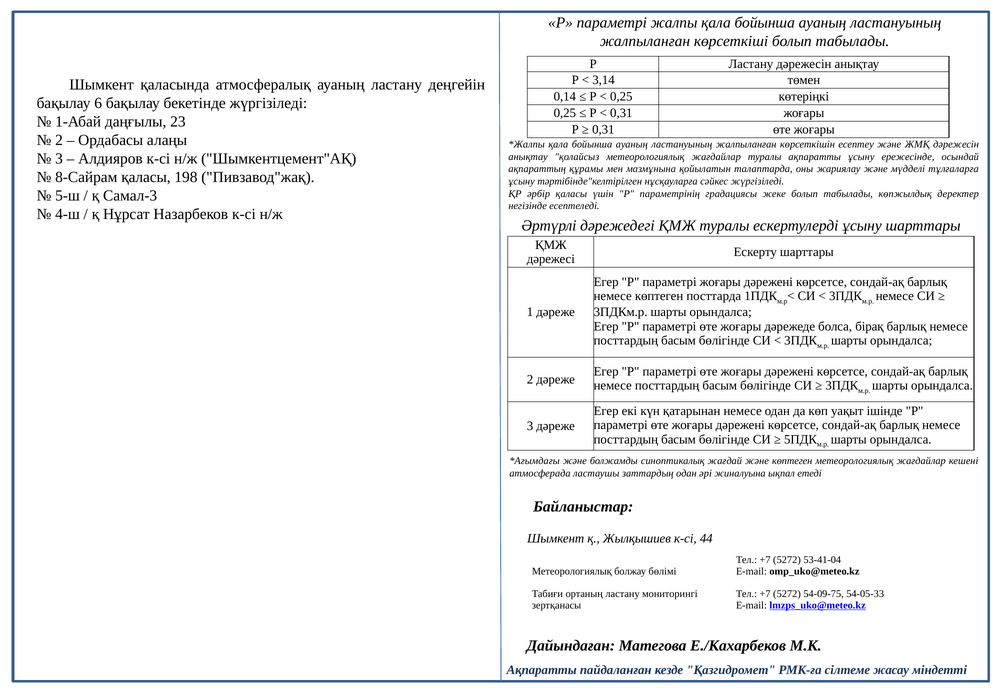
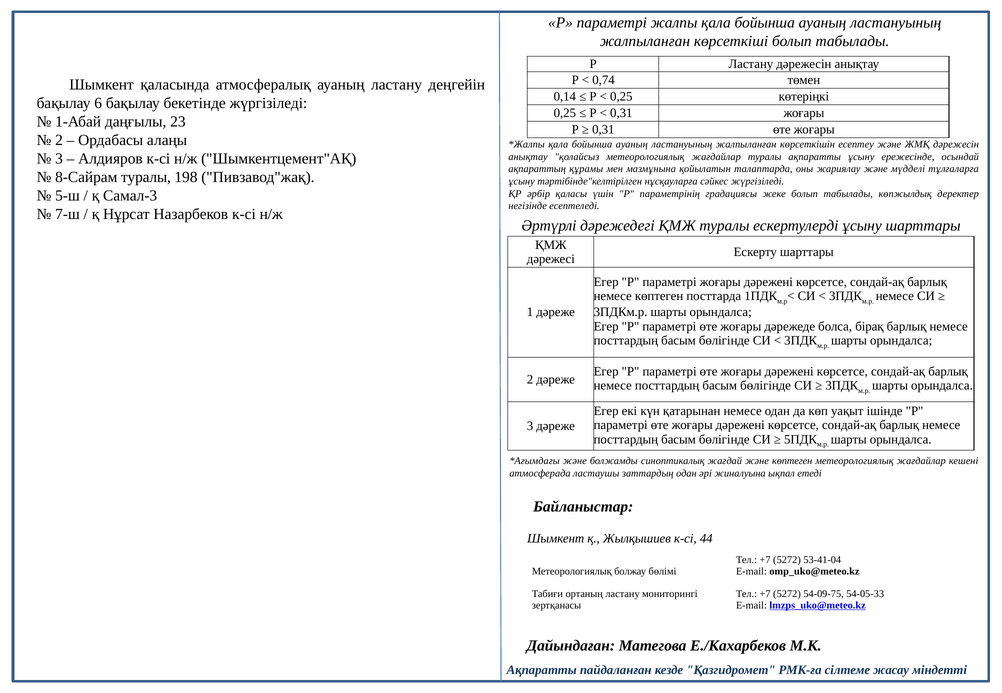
3,14: 3,14 -> 0,74 (603, 80)
8-Сайрам қаласы: қаласы -> туралы (146, 177)
4-ш: 4-ш -> 7-ш (67, 214)
